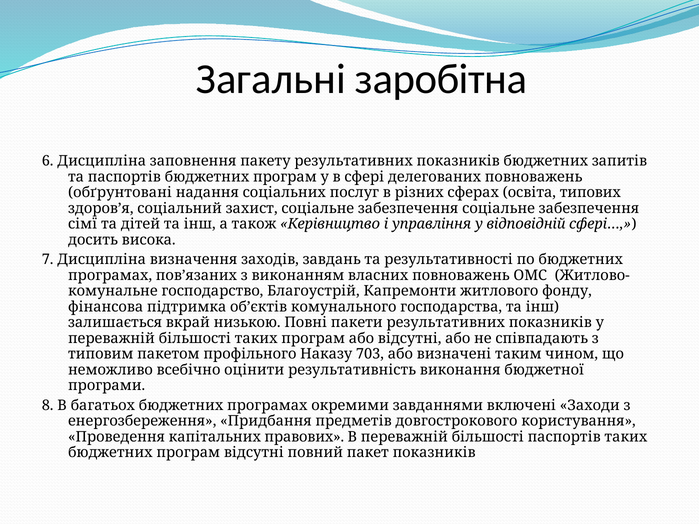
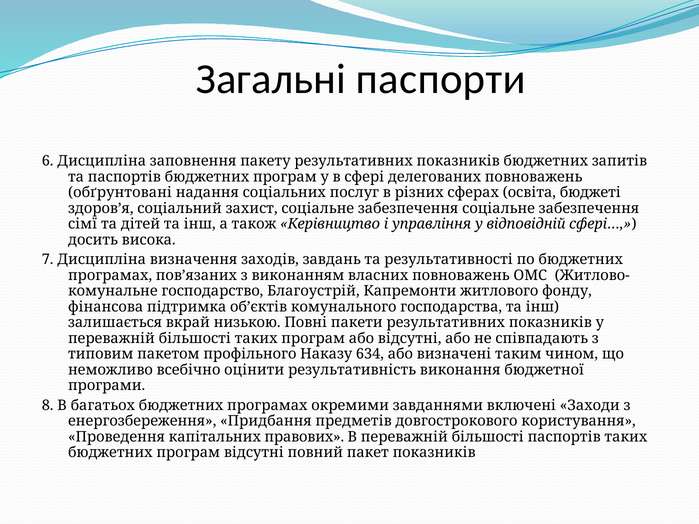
заробітна: заробітна -> паспорти (441, 79)
типових: типових -> бюджеті (590, 193)
703: 703 -> 634 (370, 354)
